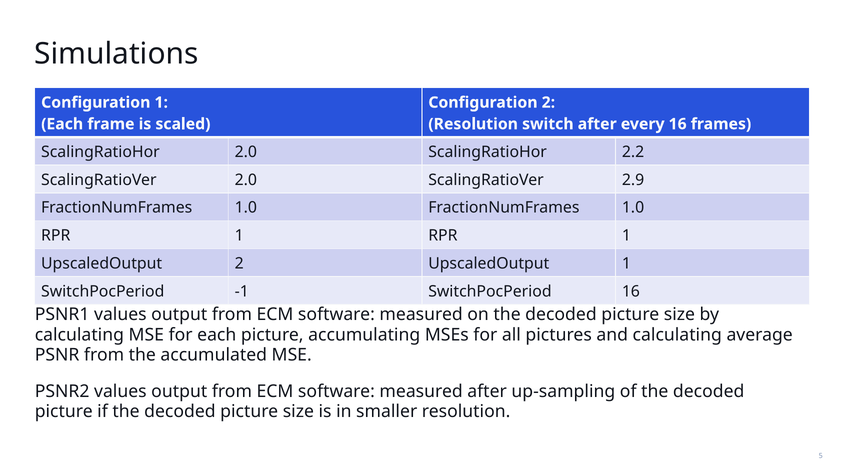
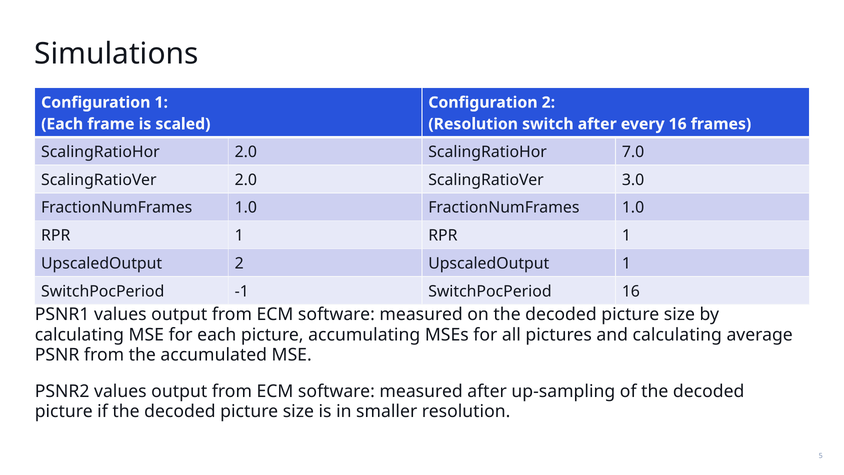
2.2: 2.2 -> 7.0 (633, 152)
2.9: 2.9 -> 3.0 (633, 180)
